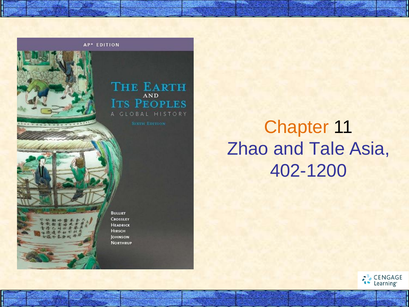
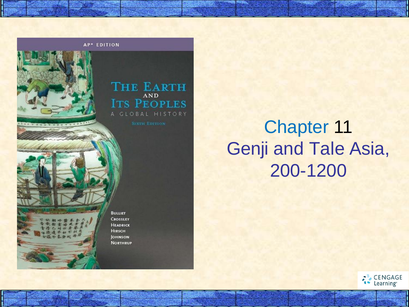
Chapter colour: orange -> blue (296, 127)
Zhao: Zhao -> Genji (248, 149)
402-1200: 402-1200 -> 200-1200 (308, 171)
